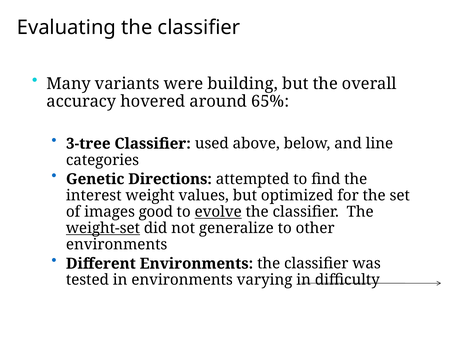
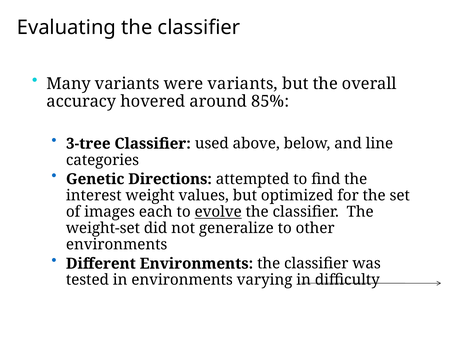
were building: building -> variants (243, 84)
65%: 65% -> 85% (270, 101)
good: good -> each (156, 212)
weight-set underline: present -> none (103, 228)
